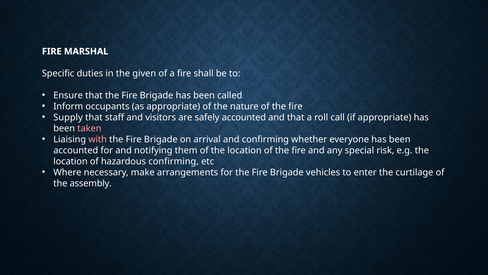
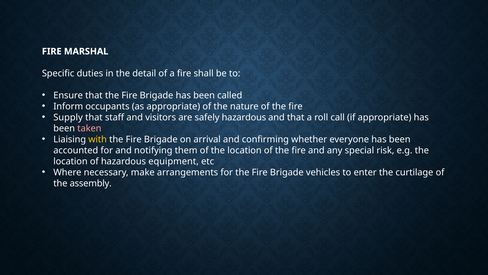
given: given -> detail (144, 73)
safely accounted: accounted -> hazardous (244, 117)
with colour: pink -> yellow (98, 139)
hazardous confirming: confirming -> equipment (174, 161)
